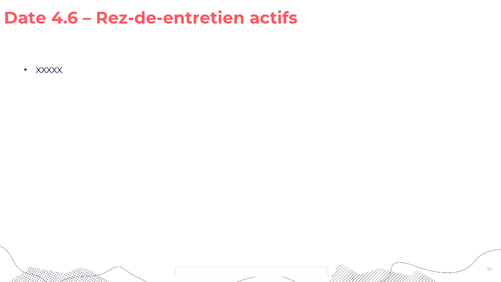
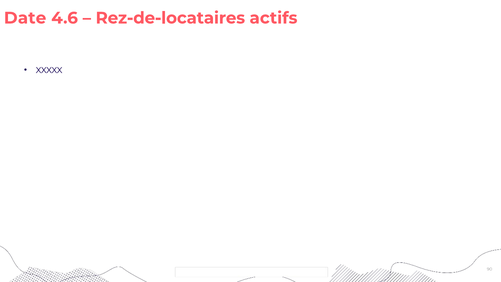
Rez-de-entretien: Rez-de-entretien -> Rez-de-locataires (170, 18)
